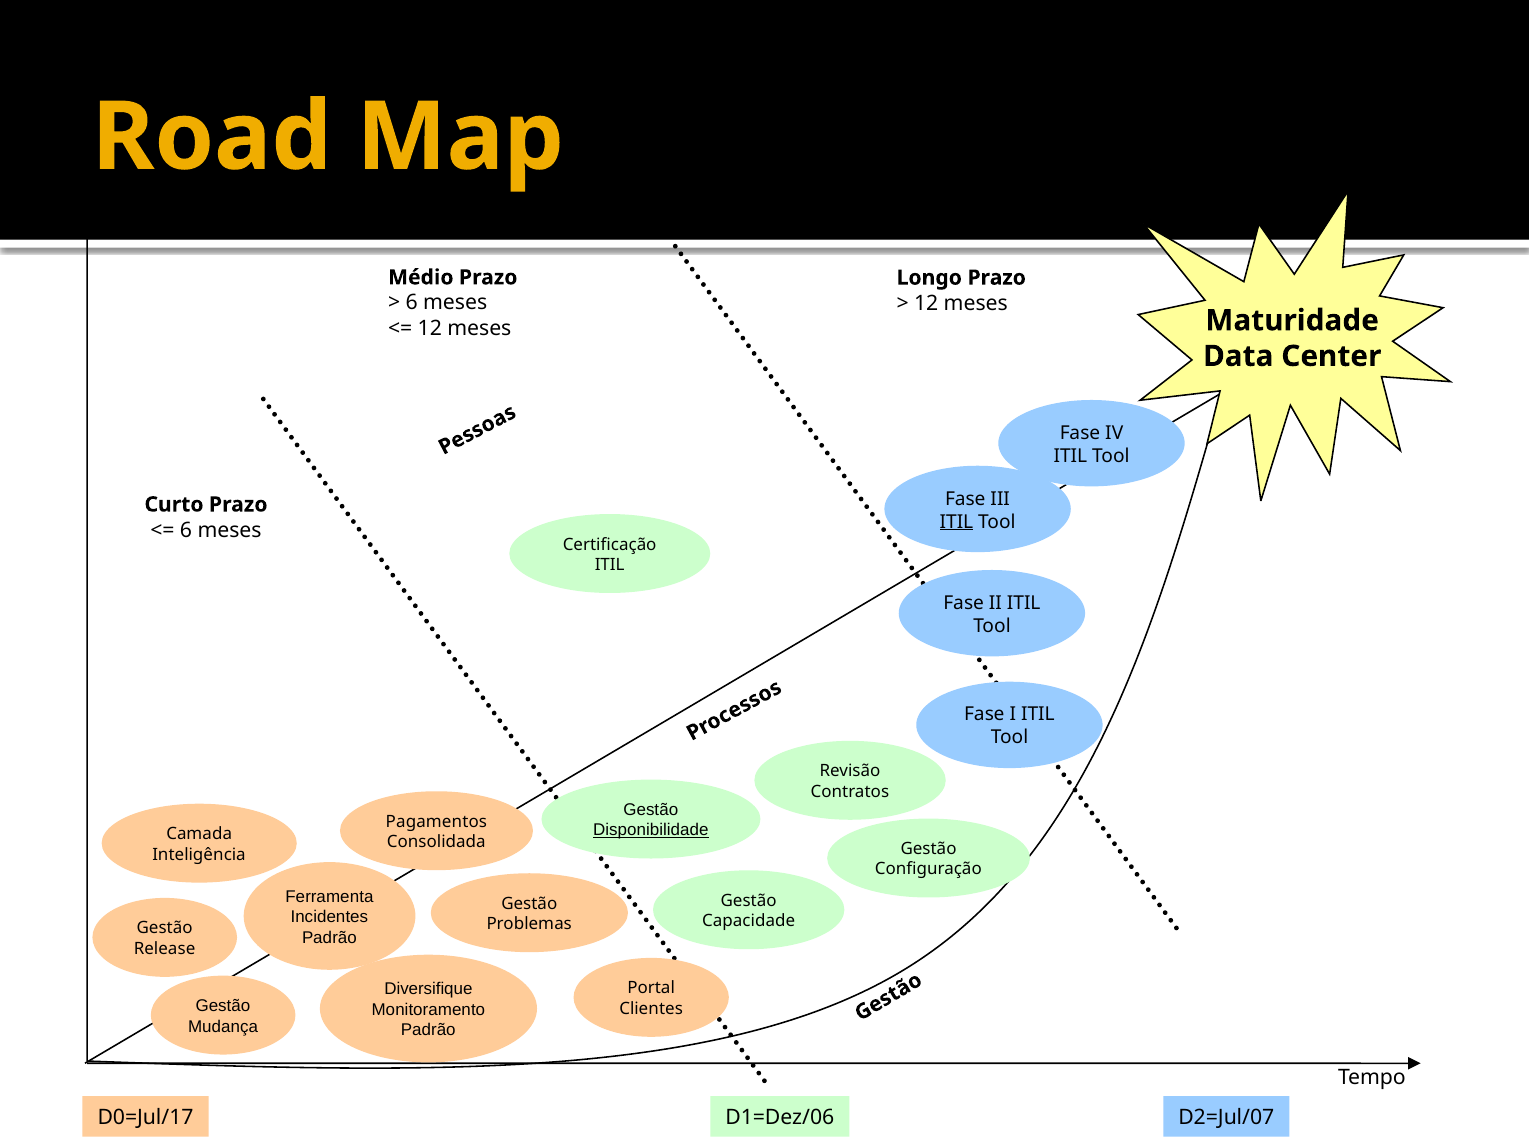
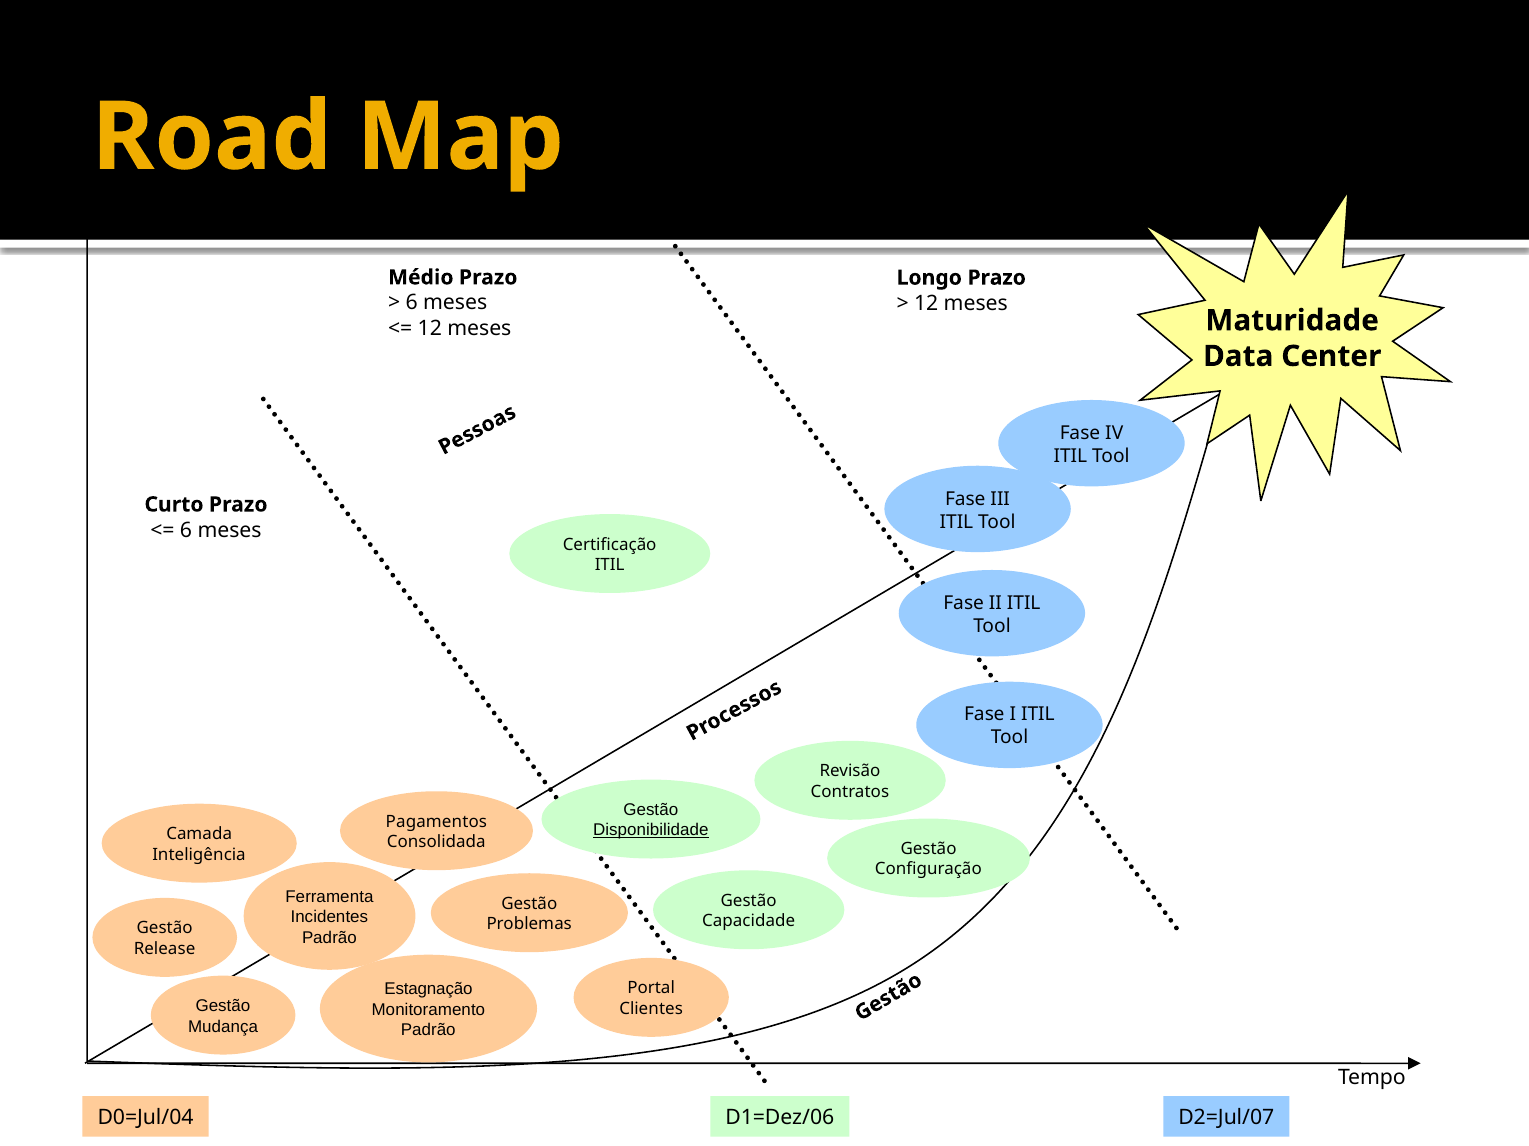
ITIL underline: present -> none (956, 522)
Diversifique: Diversifique -> Estagnação (428, 990)
D0=Jul/17: D0=Jul/17 -> D0=Jul/04 (146, 1119)
